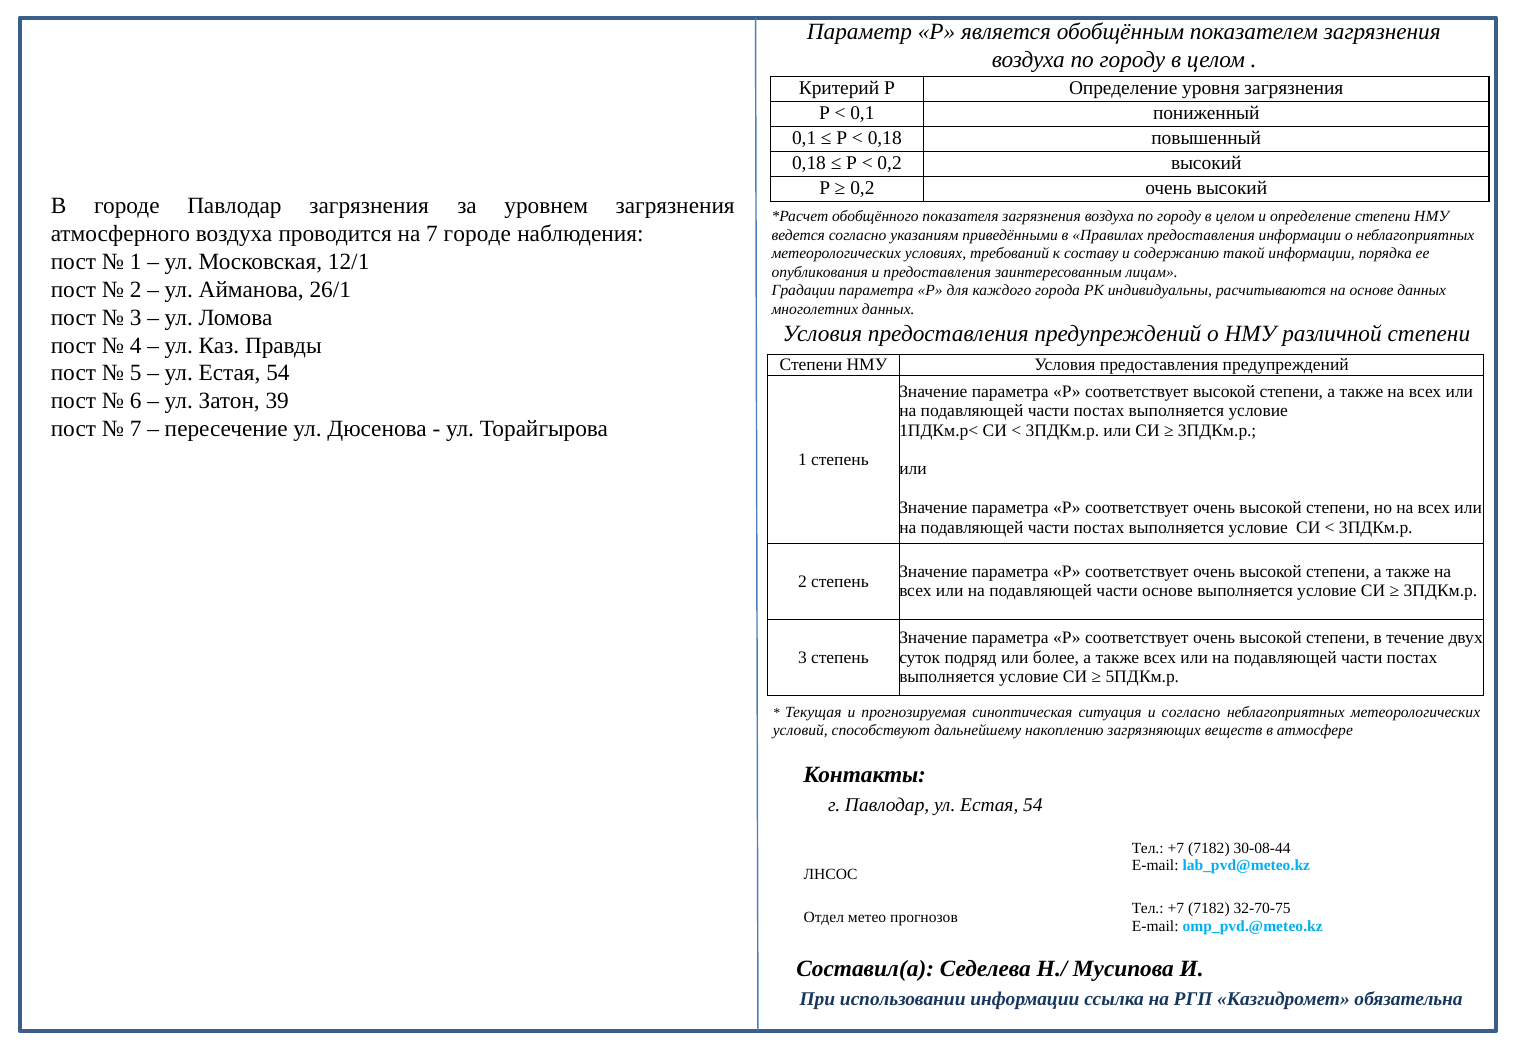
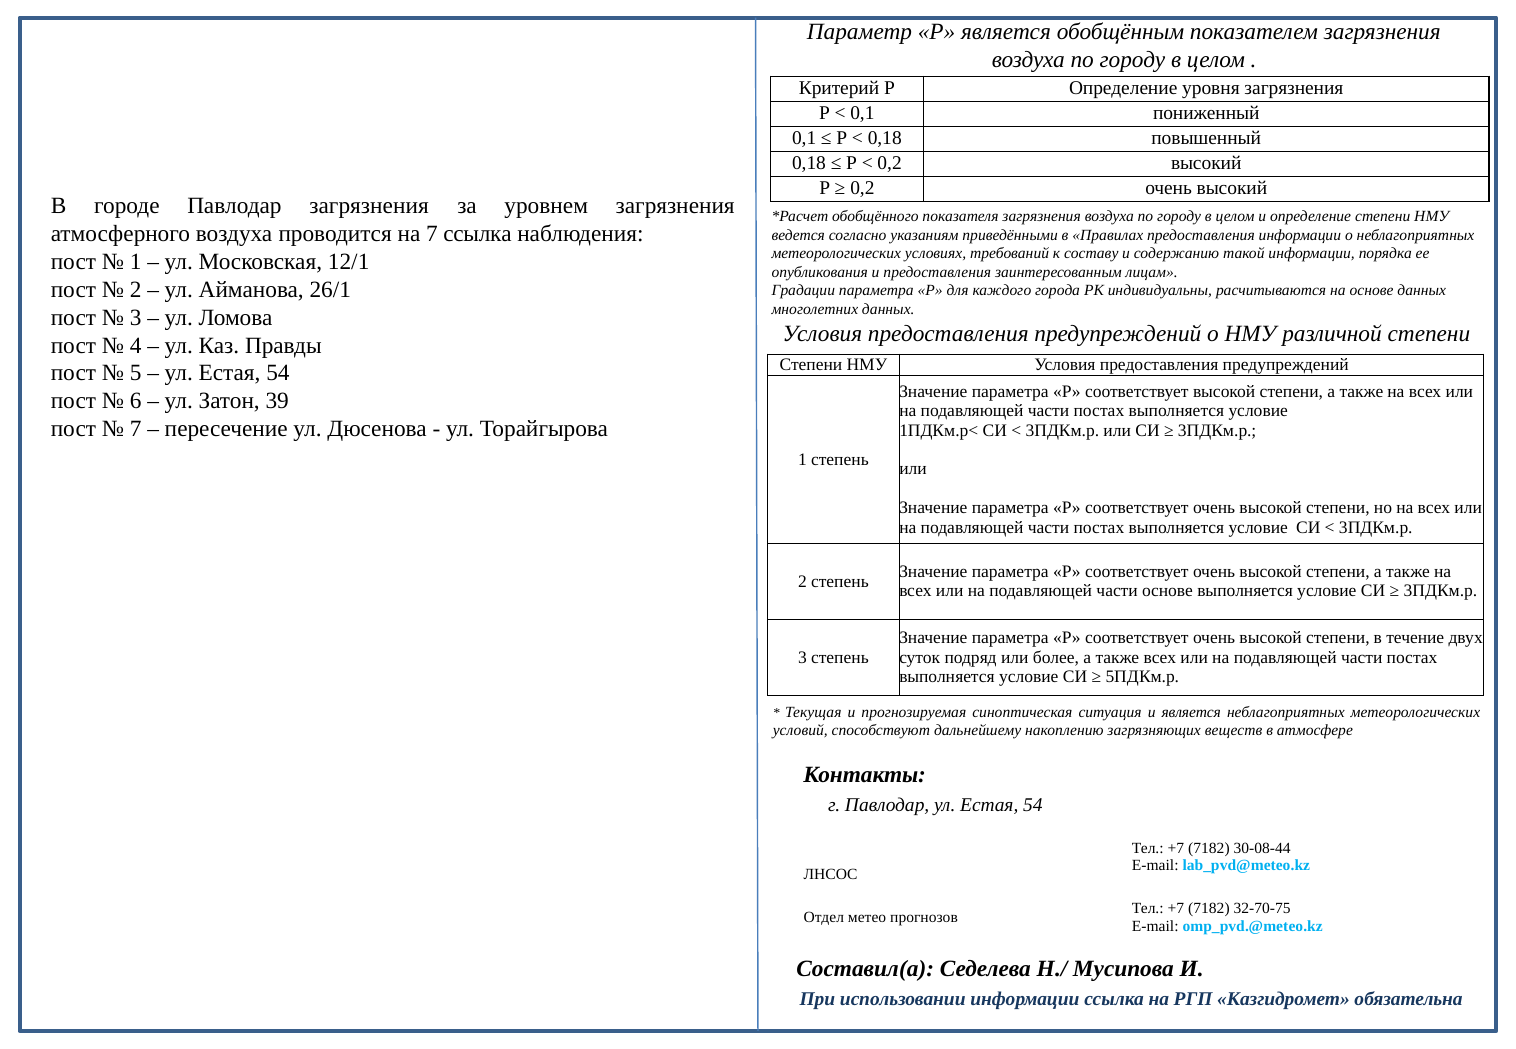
7 городе: городе -> ссылка (477, 234)
и согласно: согласно -> является (1191, 712)
